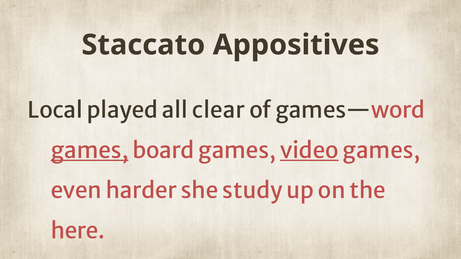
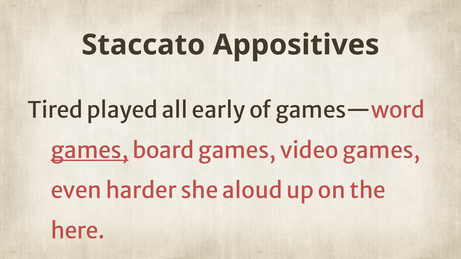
Local: Local -> Tired (55, 110)
clear: clear -> early (219, 110)
video underline: present -> none (309, 151)
study: study -> aloud (252, 191)
